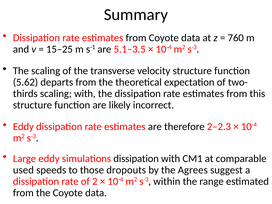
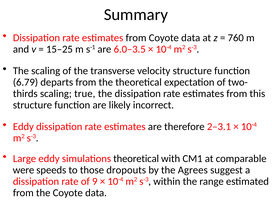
5.1–3.5: 5.1–3.5 -> 6.0–3.5 (130, 49)
5.62: 5.62 -> 6.79 (25, 82)
scaling with: with -> true (85, 94)
2–2.3: 2–2.3 -> 2–3.1 (219, 127)
simulations dissipation: dissipation -> theoretical (136, 159)
used: used -> were (24, 170)
2: 2 -> 9 (95, 181)
